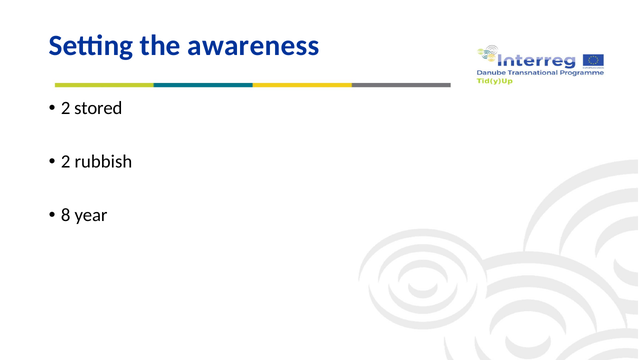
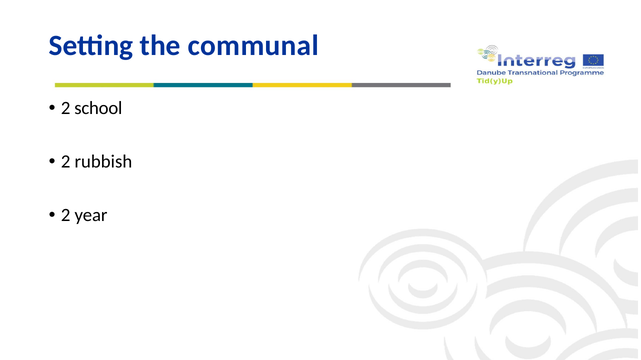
awareness: awareness -> communal (253, 46)
stored: stored -> school (98, 108)
8: 8 -> 2 (66, 216)
